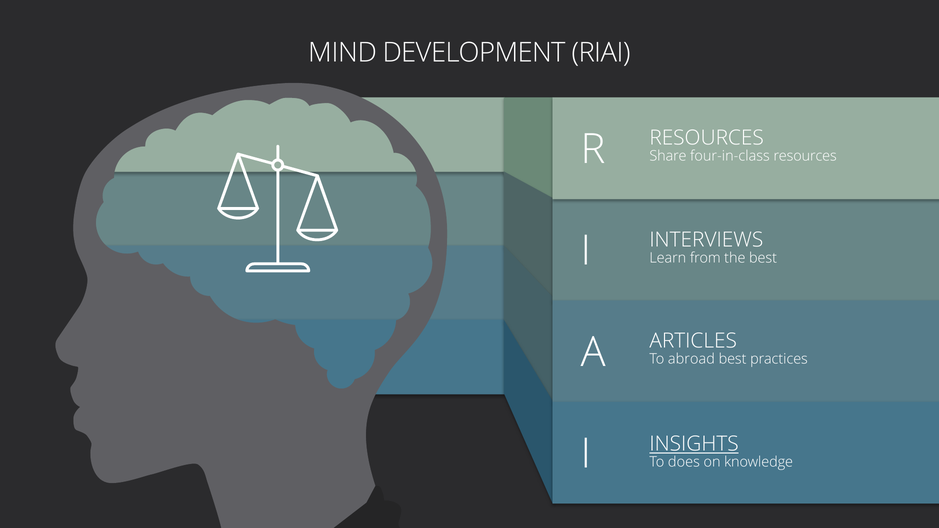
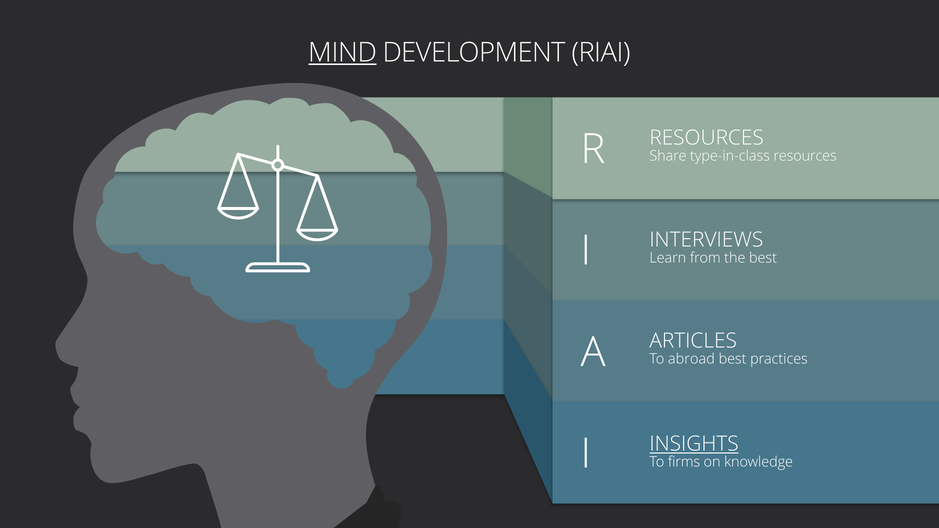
MIND underline: none -> present (343, 52)
four-in-class: four-in-class -> type-in-class (730, 156)
does: does -> firms (684, 462)
